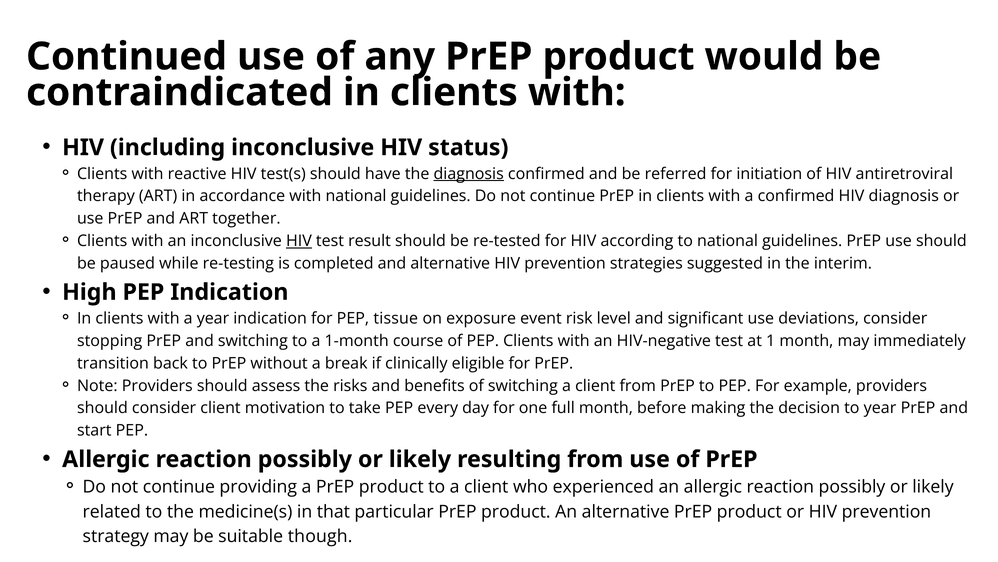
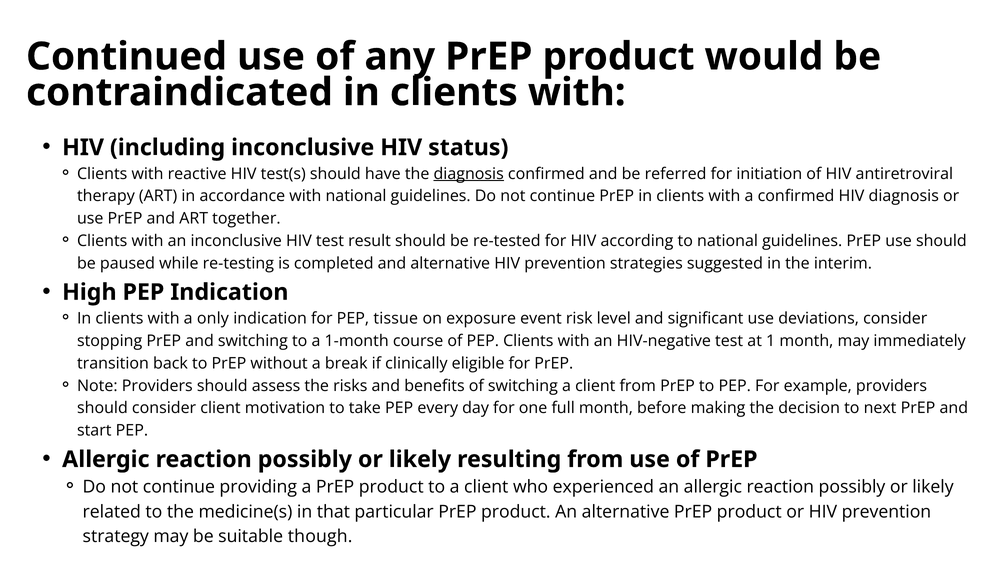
HIV underline: present -> none (299, 241)
a year: year -> only (213, 318)
to year: year -> next (880, 408)
